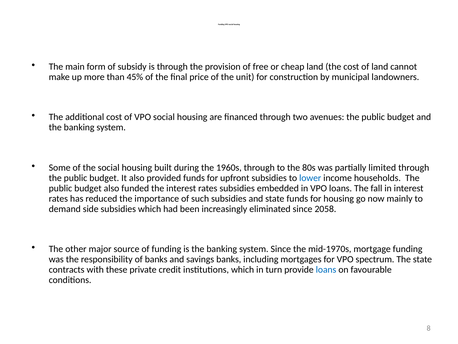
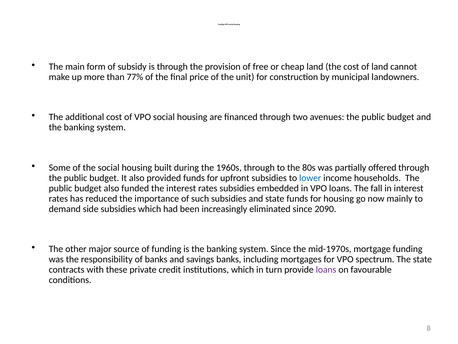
45%: 45% -> 77% (135, 77)
limited: limited -> offered (382, 167)
2058: 2058 -> 2090 (325, 209)
loans colour: blue -> purple (326, 269)
